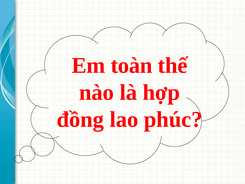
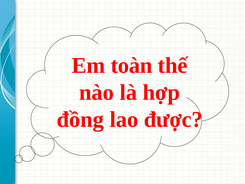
phúc: phúc -> được (173, 119)
